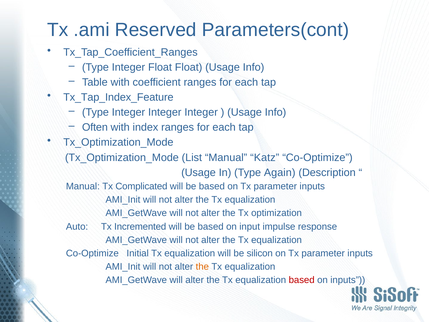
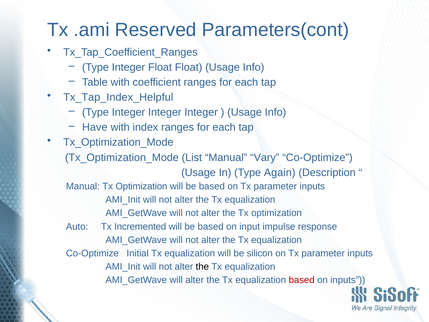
Tx_Tap_Index_Feature: Tx_Tap_Index_Feature -> Tx_Tap_Index_Helpful (118, 97)
Often: Often -> Have (95, 127)
Katz: Katz -> Vary (265, 157)
Manual Tx Complicated: Complicated -> Optimization (141, 186)
the colour: orange -> black (202, 266)
